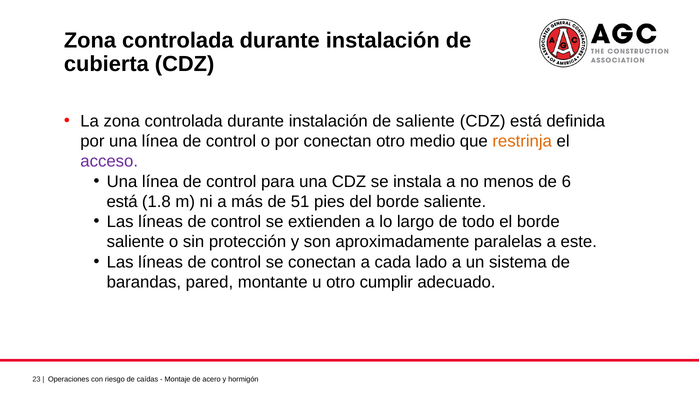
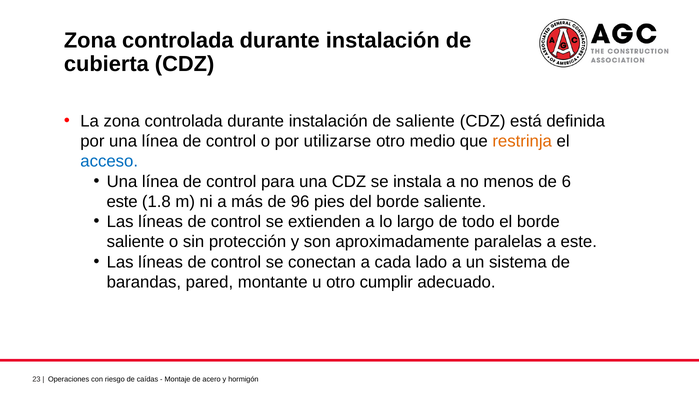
por conectan: conectan -> utilizarse (337, 141)
acceso colour: purple -> blue (109, 161)
está: está -> este (122, 202)
51: 51 -> 96 (300, 202)
